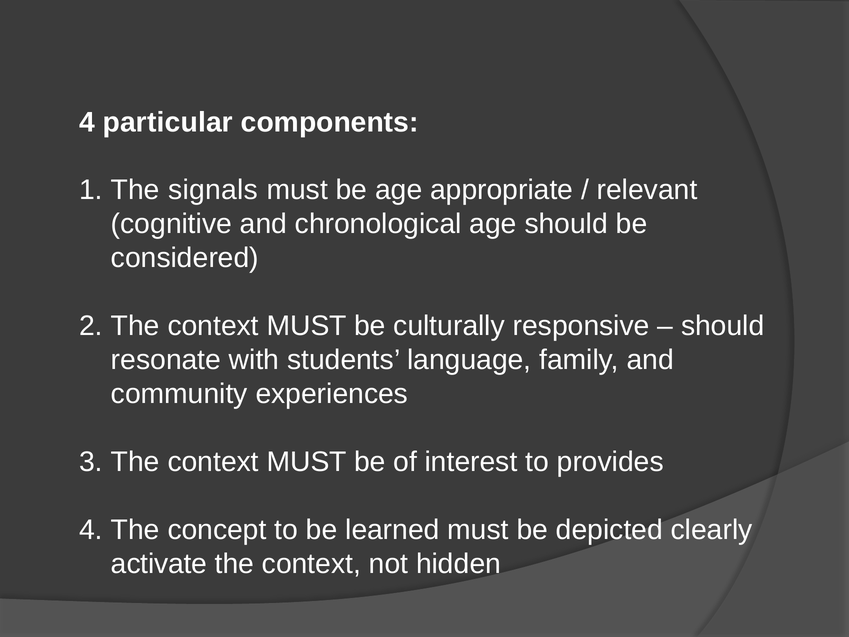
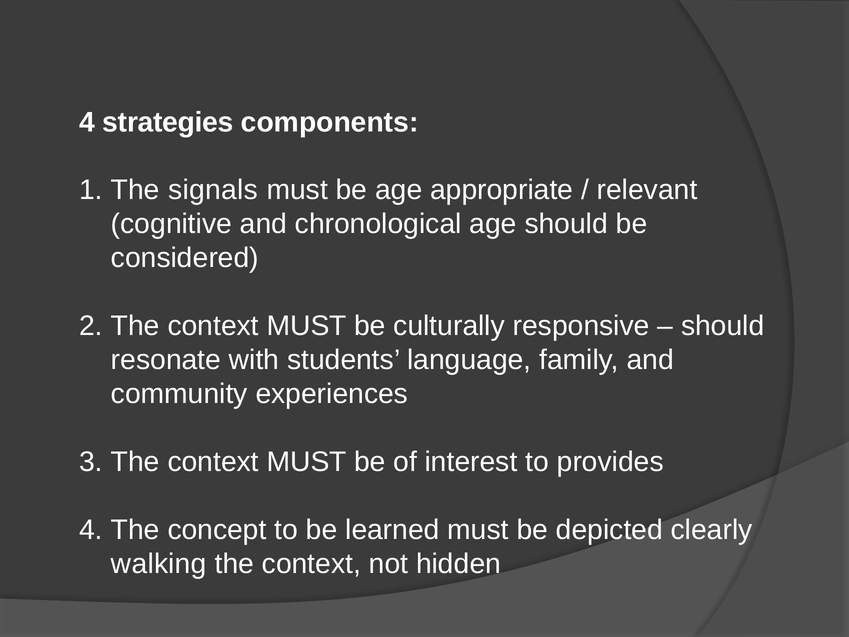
particular: particular -> strategies (168, 122)
activate: activate -> walking (159, 564)
